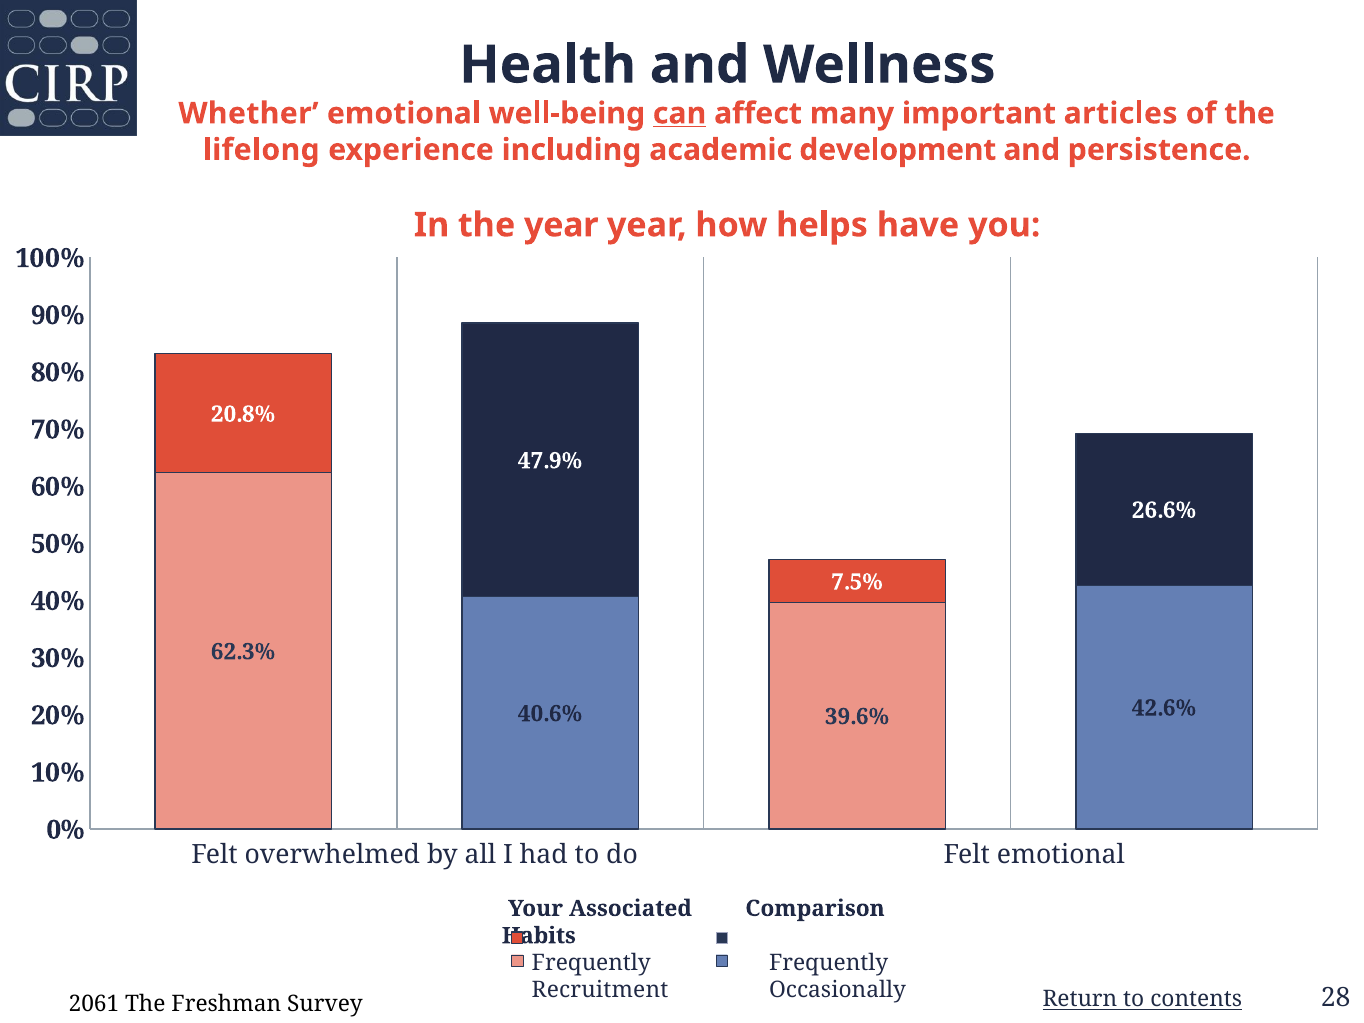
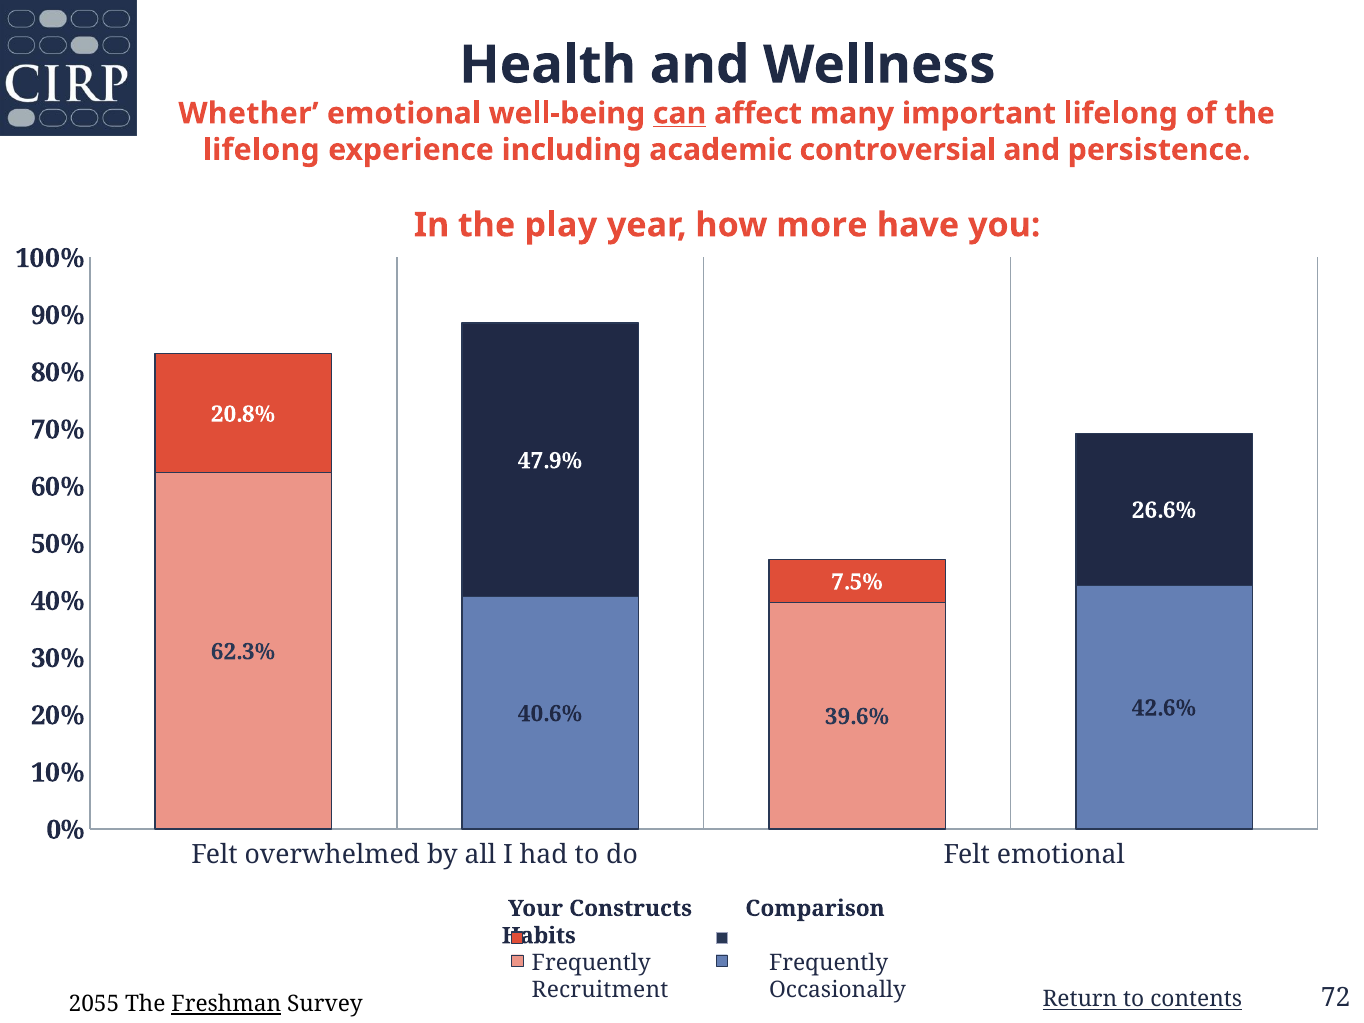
important articles: articles -> lifelong (1121, 113)
development: development -> controversial (898, 150)
the year: year -> play (561, 225)
helps: helps -> more (822, 225)
Associated: Associated -> Constructs (631, 908)
2061: 2061 -> 2055 (94, 1004)
Freshman underline: none -> present (226, 1004)
28: 28 -> 72 (1336, 997)
